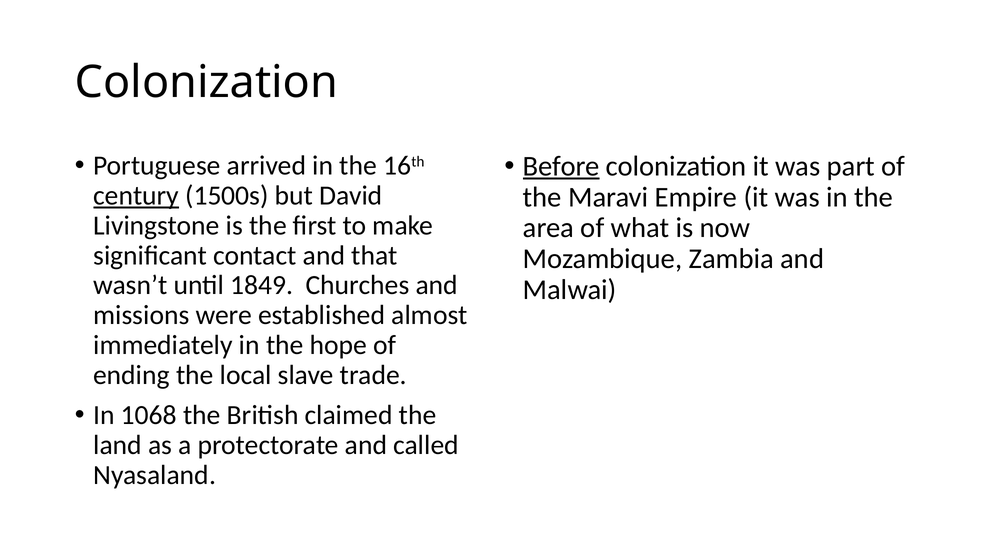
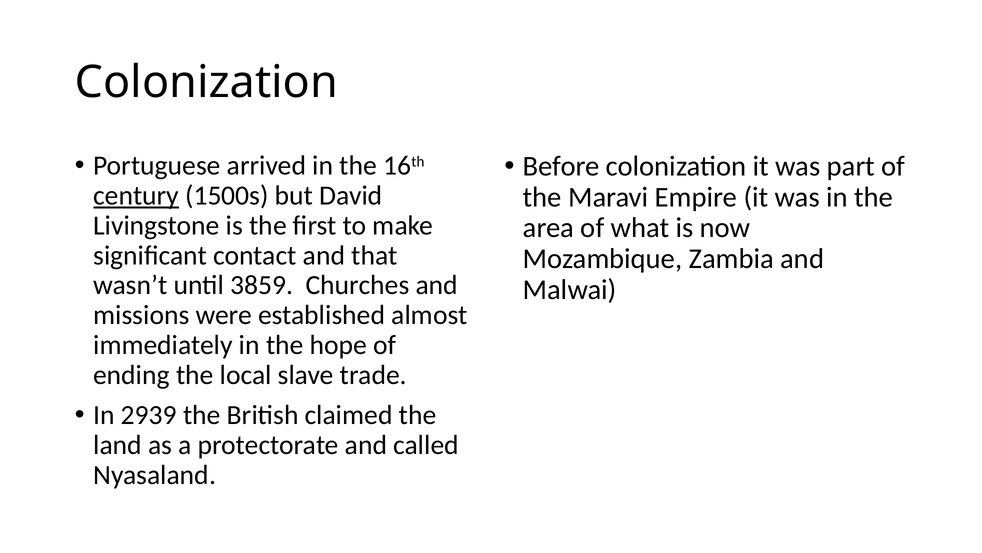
Before underline: present -> none (561, 166)
1849: 1849 -> 3859 (262, 285)
1068: 1068 -> 2939 (149, 415)
